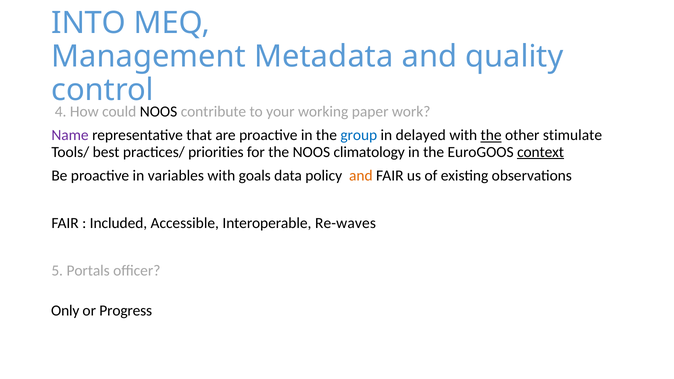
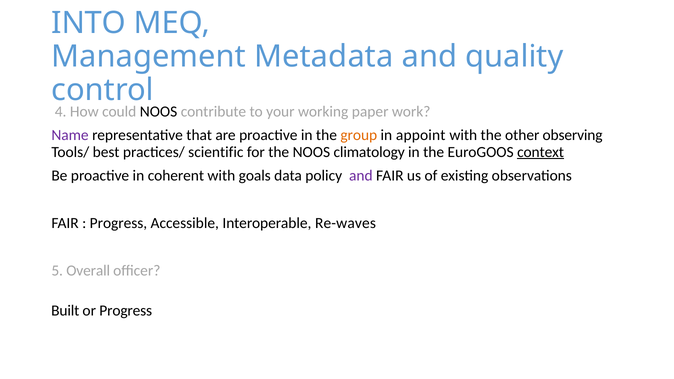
group colour: blue -> orange (359, 135)
delayed: delayed -> appoint (421, 135)
the underline: present -> none (491, 135)
stimulate: stimulate -> observing (573, 135)
priorities: priorities -> scientific (216, 152)
variables: variables -> coherent (176, 176)
and colour: orange -> purple (361, 176)
Included: Included -> Progress (118, 223)
Portals: Portals -> Overall (88, 271)
Only: Only -> Built (65, 311)
